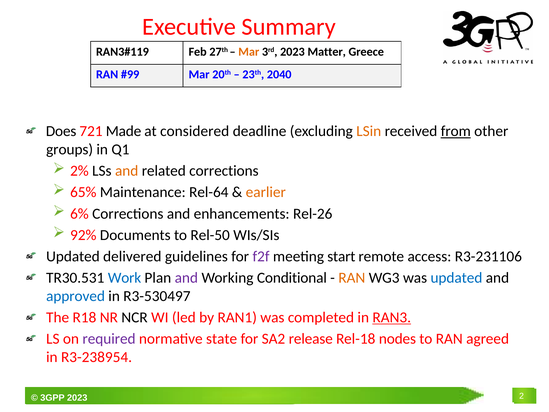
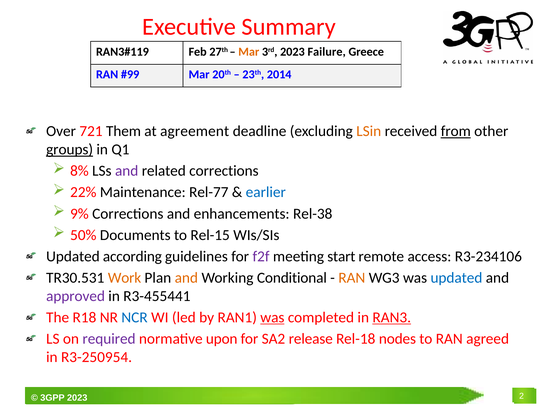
Matter: Matter -> Failure (327, 52)
2040: 2040 -> 2014 (279, 75)
Does: Does -> Over (61, 131)
Made: Made -> Them (123, 131)
considered: considered -> agreement (195, 131)
groups underline: none -> present (70, 149)
2%: 2% -> 8% (79, 171)
and colour: orange -> purple (127, 171)
65%: 65% -> 22% (83, 192)
Rel-64: Rel-64 -> Rel-77 (209, 192)
earlier colour: orange -> blue (266, 192)
6%: 6% -> 9% (79, 214)
Rel-26: Rel-26 -> Rel-38 (313, 214)
92%: 92% -> 50% (83, 235)
Rel-50: Rel-50 -> Rel-15 (210, 235)
delivered: delivered -> according (132, 256)
R3-231106: R3-231106 -> R3-234106 (488, 256)
Work colour: blue -> orange (125, 278)
and colour: purple -> orange (186, 278)
approved colour: blue -> purple (76, 296)
R3-530497: R3-530497 -> R3-455441 (157, 296)
NCR colour: black -> blue (134, 317)
was underline: none -> present (272, 317)
state: state -> upon (222, 339)
R3-238954: R3-238954 -> R3-250954 (97, 357)
